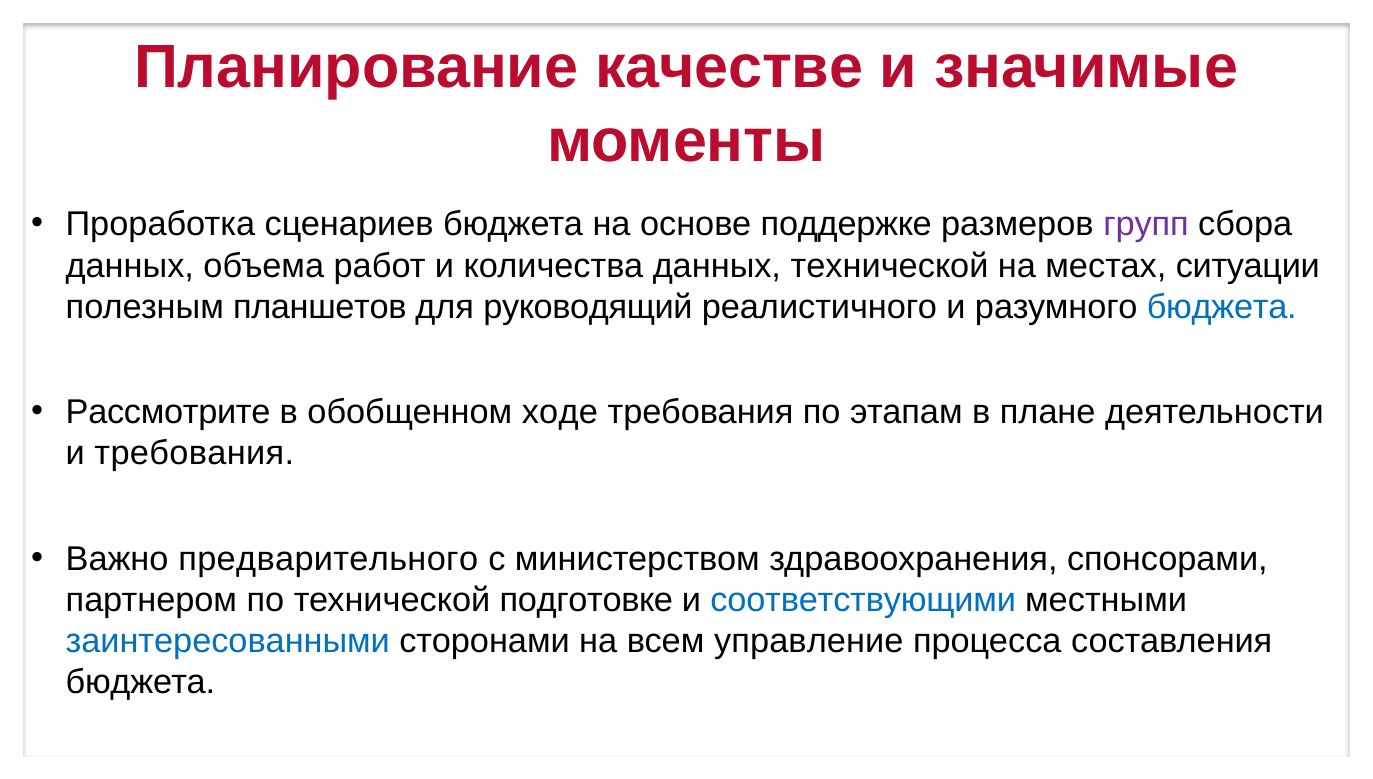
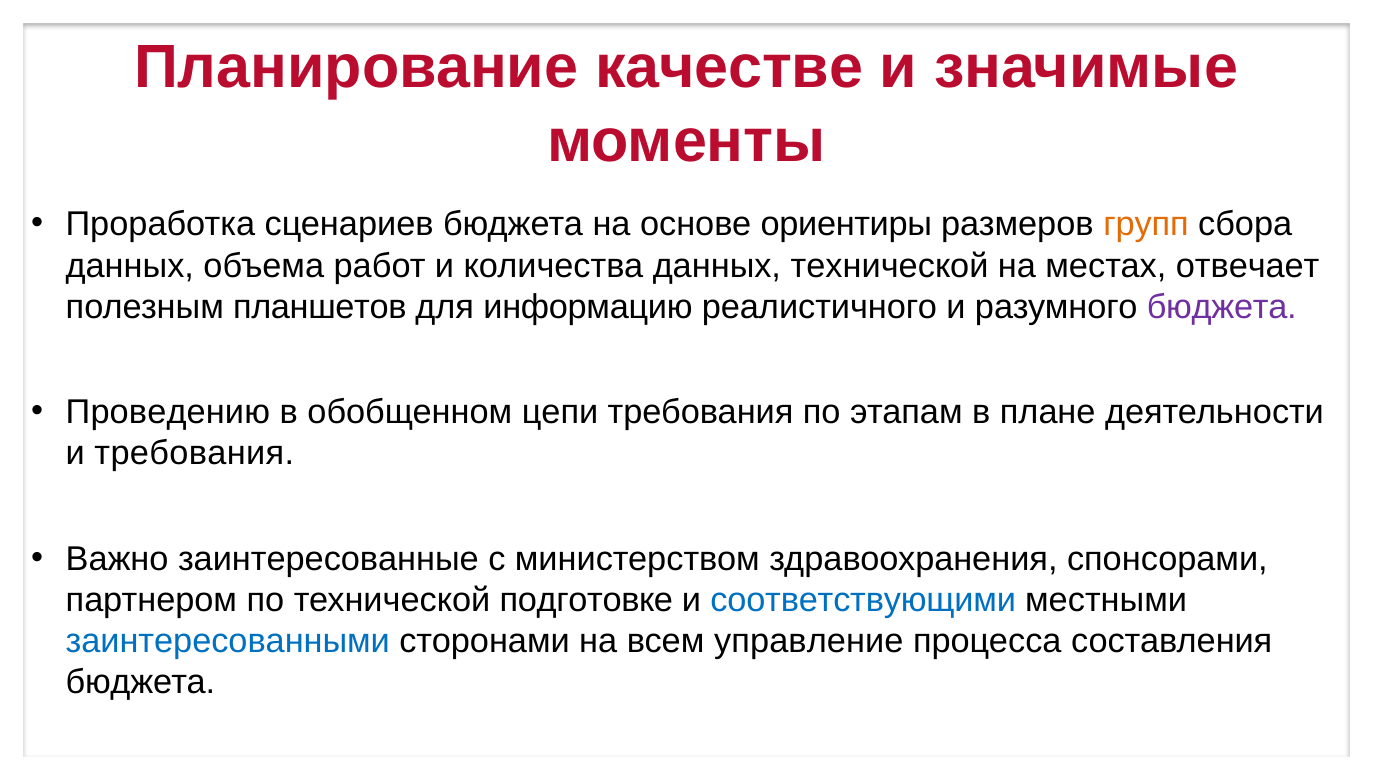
поддержке: поддержке -> ориентиры (846, 224)
групп colour: purple -> orange (1146, 224)
ситуации: ситуации -> отвечает (1248, 266)
руководящий: руководящий -> информацию (588, 307)
бюджета colour: blue -> purple (1222, 307)
Рассмотрите: Рассмотрите -> Проведению (168, 412)
ходе: ходе -> цепи (560, 412)
предварительного: предварительного -> заинтересованные (328, 559)
